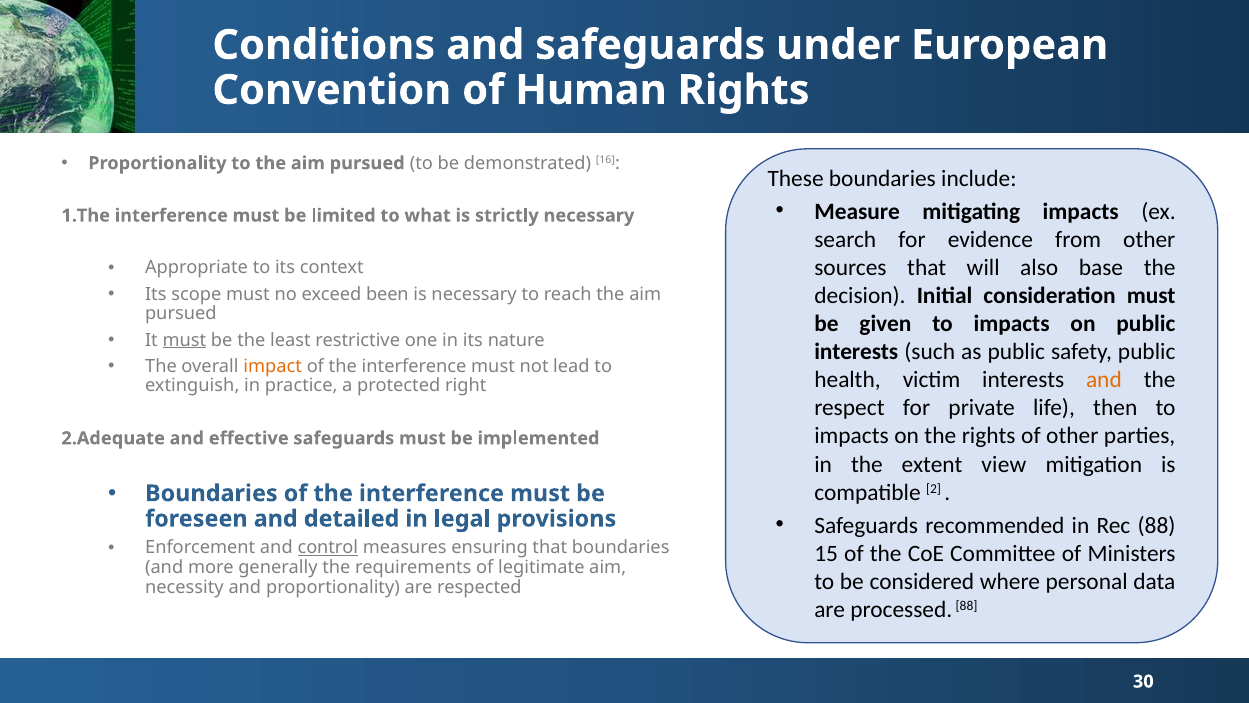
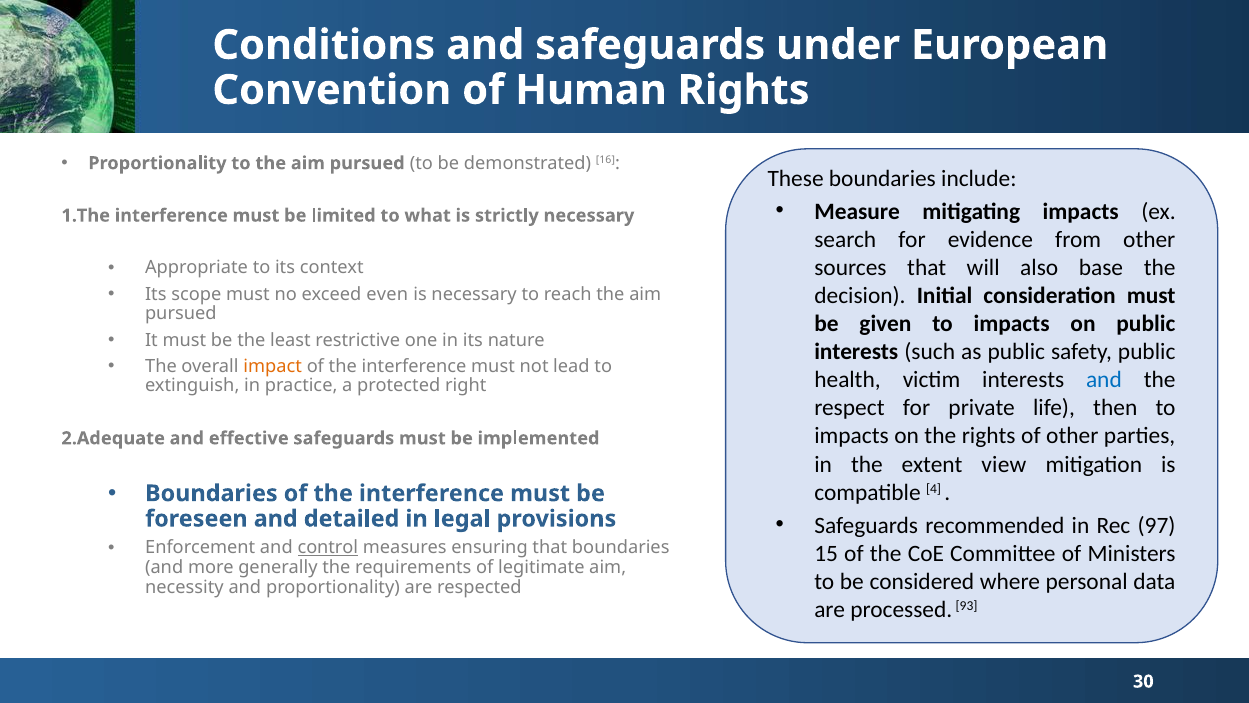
been: been -> even (387, 294)
must underline: present -> none (184, 340)
and colour: orange -> blue (1104, 380)
2: 2 -> 4 (934, 488)
Rec 88: 88 -> 97 (1156, 525)
processed 88: 88 -> 93 (967, 605)
